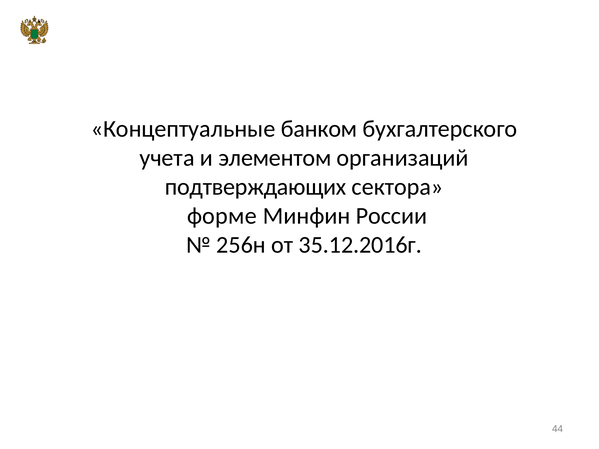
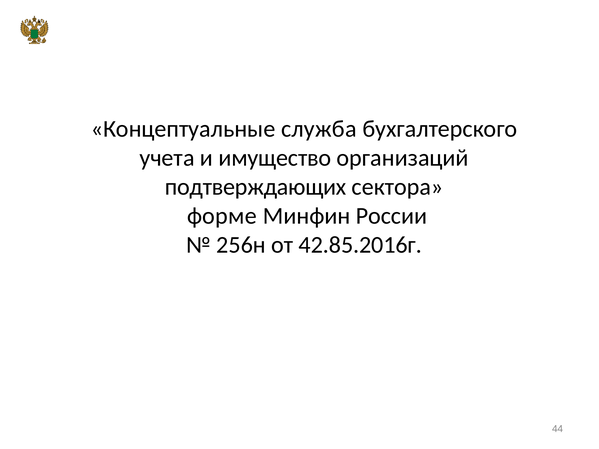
банком: банком -> служба (319, 129)
элементом: элементом -> имущество (275, 158)
35.12.2016г: 35.12.2016г -> 42.85.2016г (360, 245)
